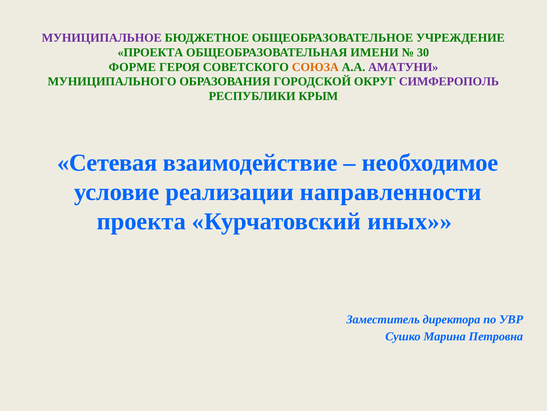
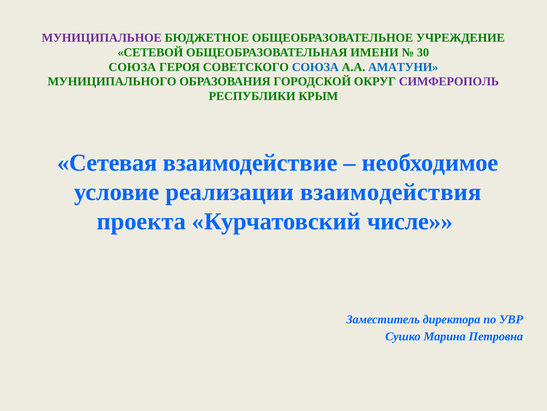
ПРОЕКТА: ПРОЕКТА -> СЕТЕВОЙ (150, 52)
ФОРМЕ: ФОРМЕ -> СОЮЗА (132, 67)
СОЮЗА colour: orange -> blue (315, 67)
АМАТУНИ colour: purple -> blue (403, 67)
направленности: направленности -> взаимодействия (391, 192)
иных: иных -> числе (410, 221)
